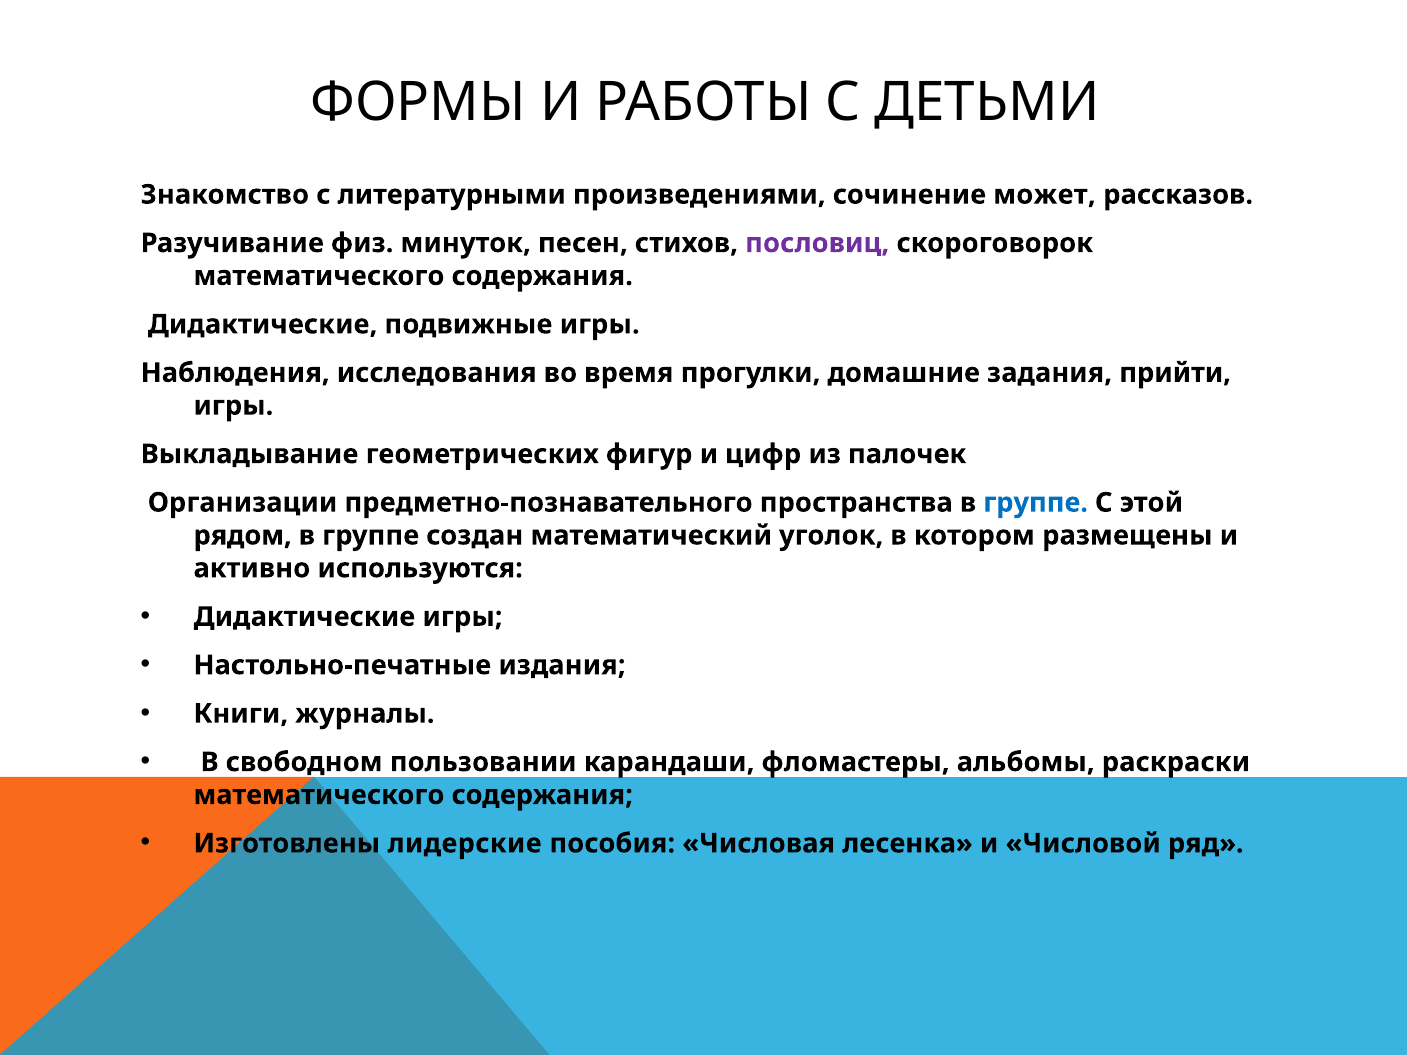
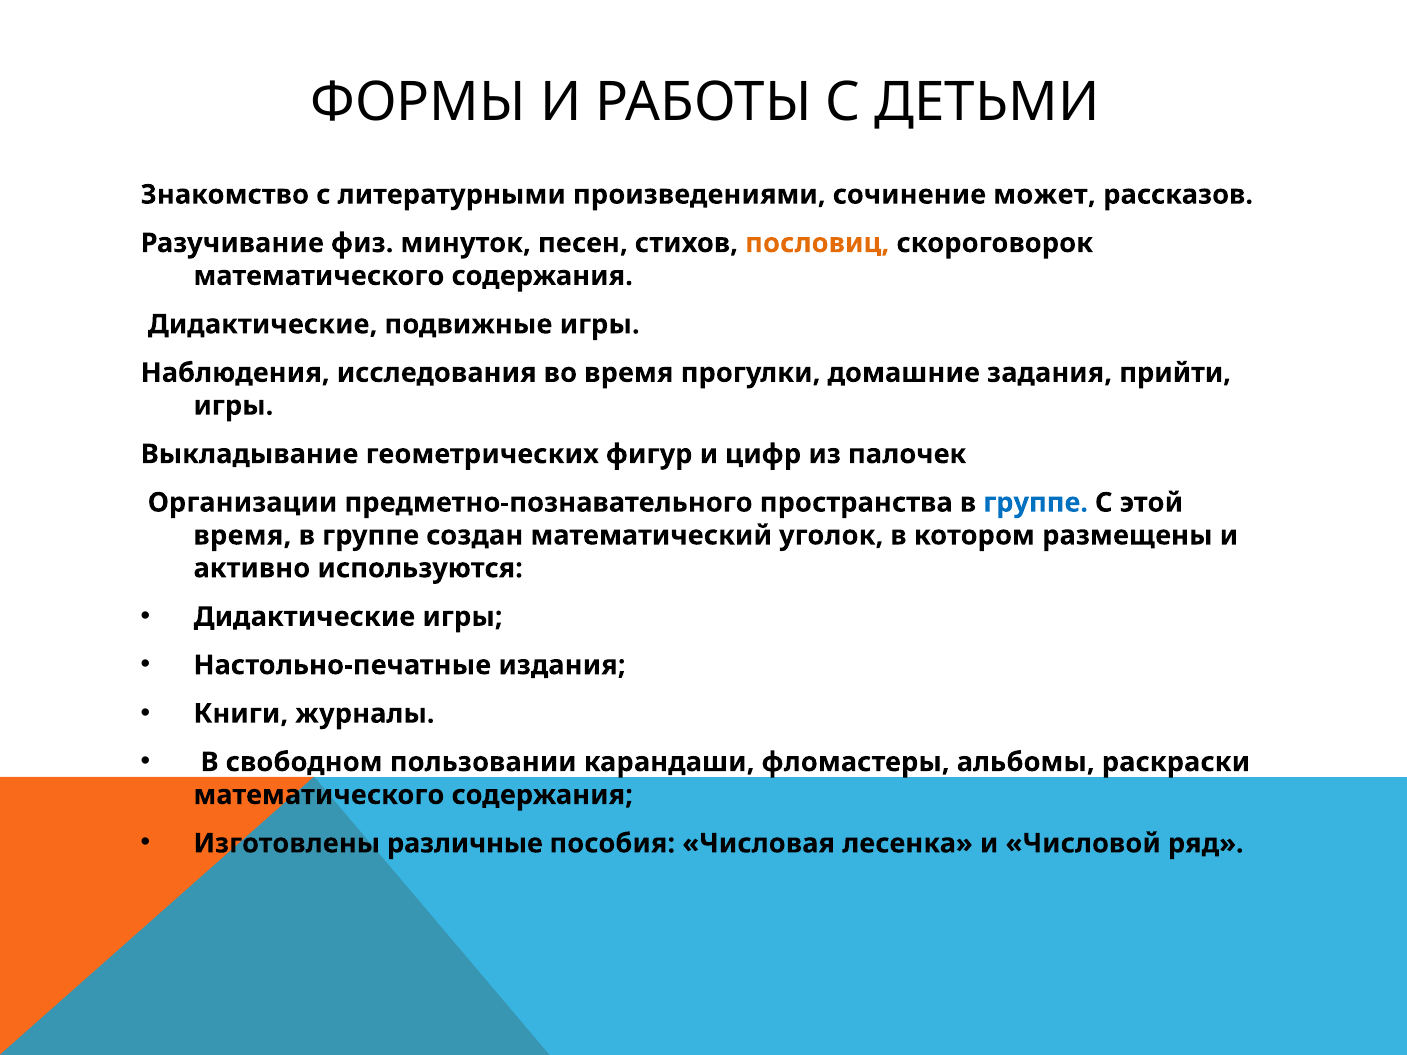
пословиц colour: purple -> orange (817, 243)
рядом: рядом -> время (242, 536)
лидерские: лидерские -> различные (465, 844)
